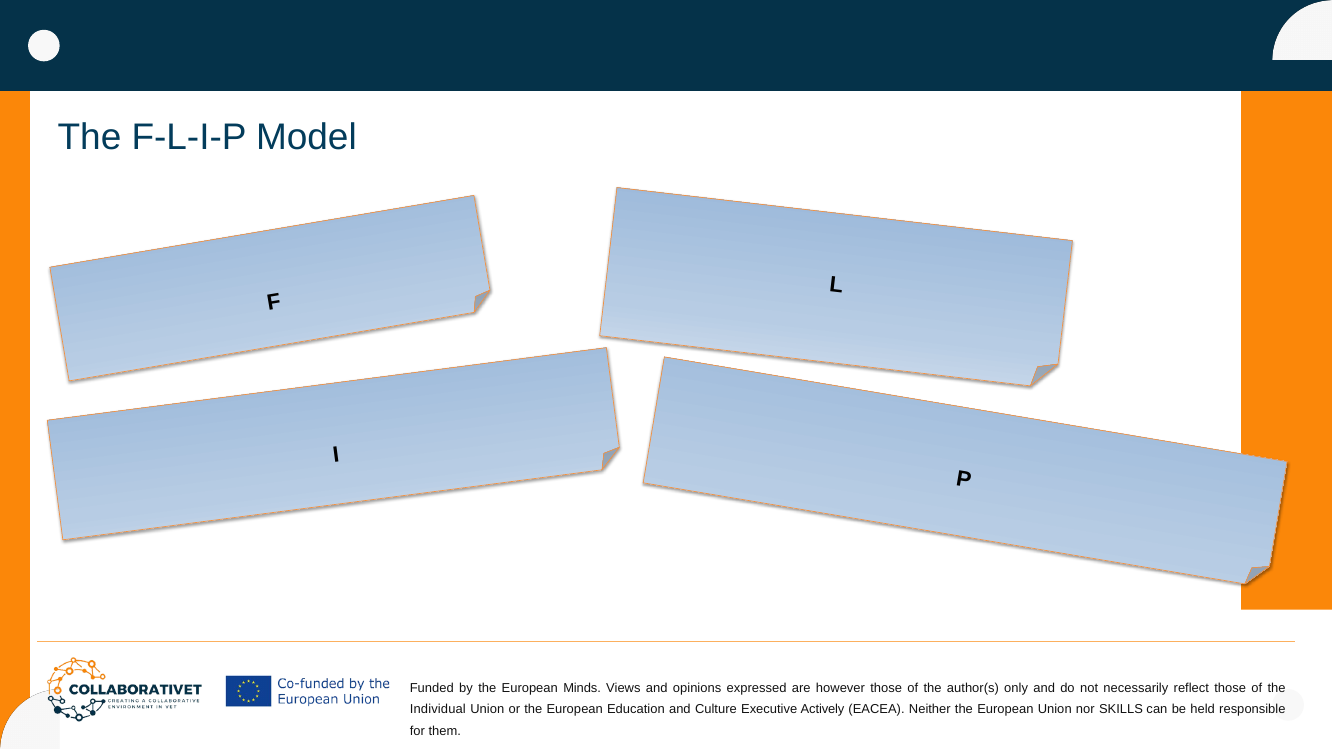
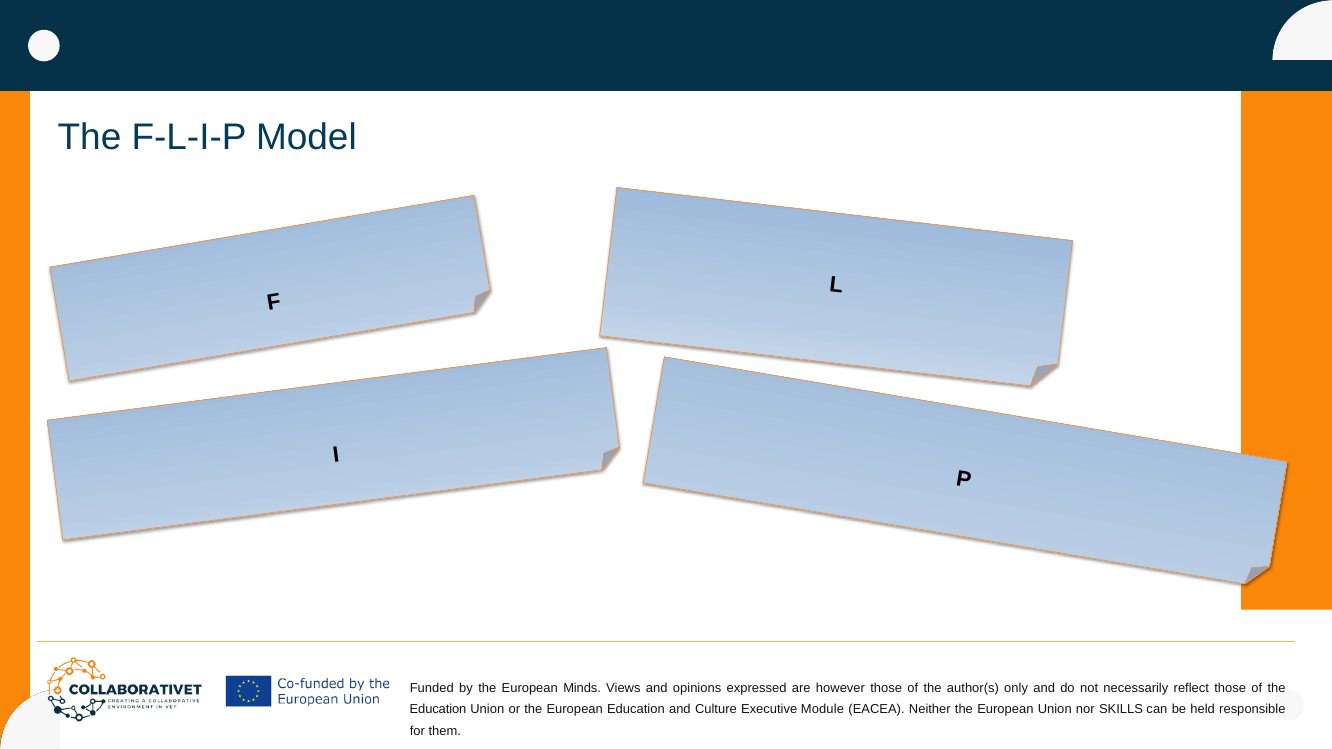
Individual: Individual -> Education (438, 710)
Actively: Actively -> Module (822, 710)
